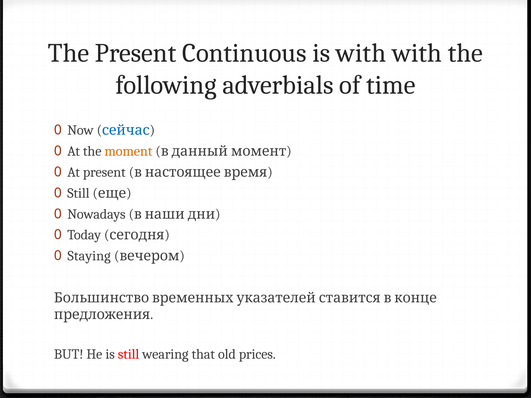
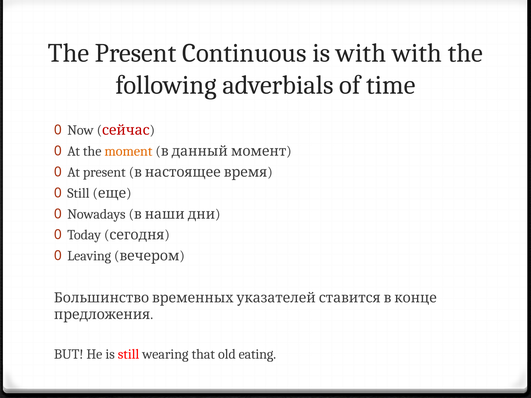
сейчас colour: blue -> red (126, 130)
Staying: Staying -> Leaving (89, 256)
prices: prices -> eating (257, 354)
